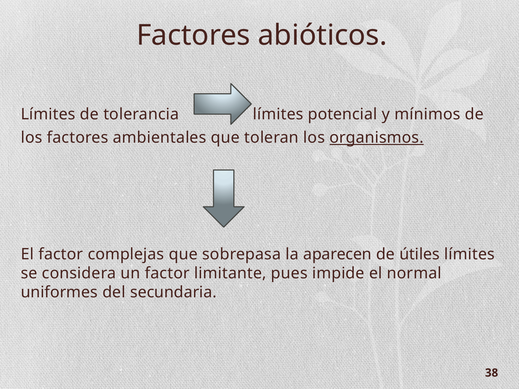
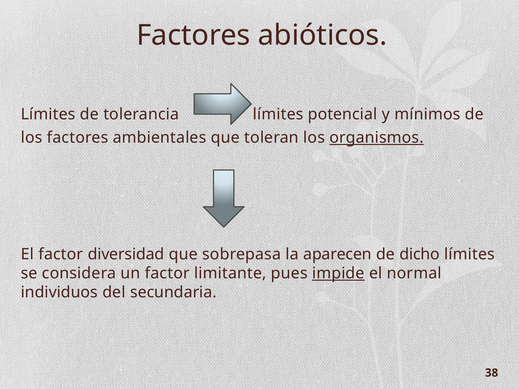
complejas: complejas -> diversidad (126, 254)
útiles: útiles -> dicho (420, 254)
impide underline: none -> present (338, 273)
uniformes: uniformes -> individuos (59, 293)
